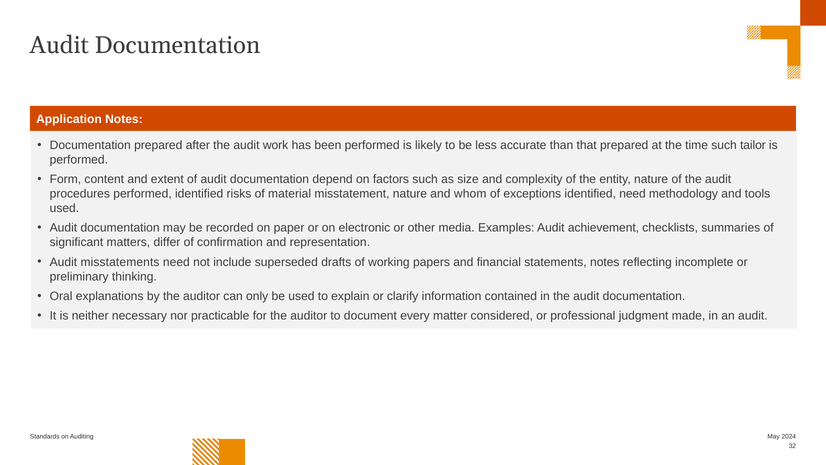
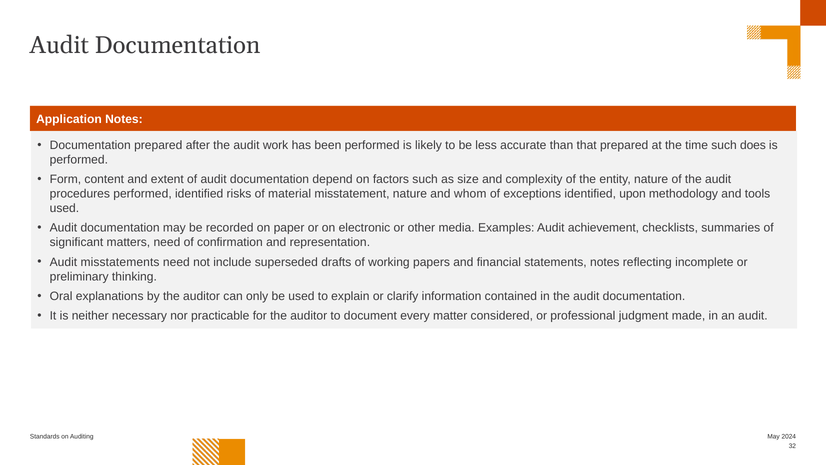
tailor: tailor -> does (753, 145)
identified need: need -> upon (633, 194)
matters differ: differ -> need (167, 242)
